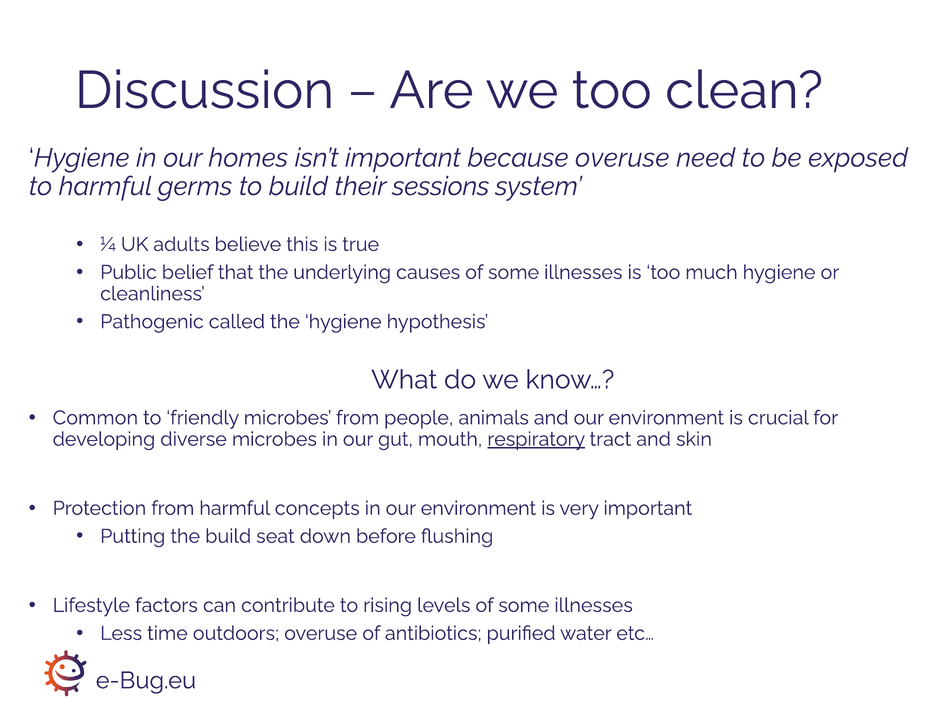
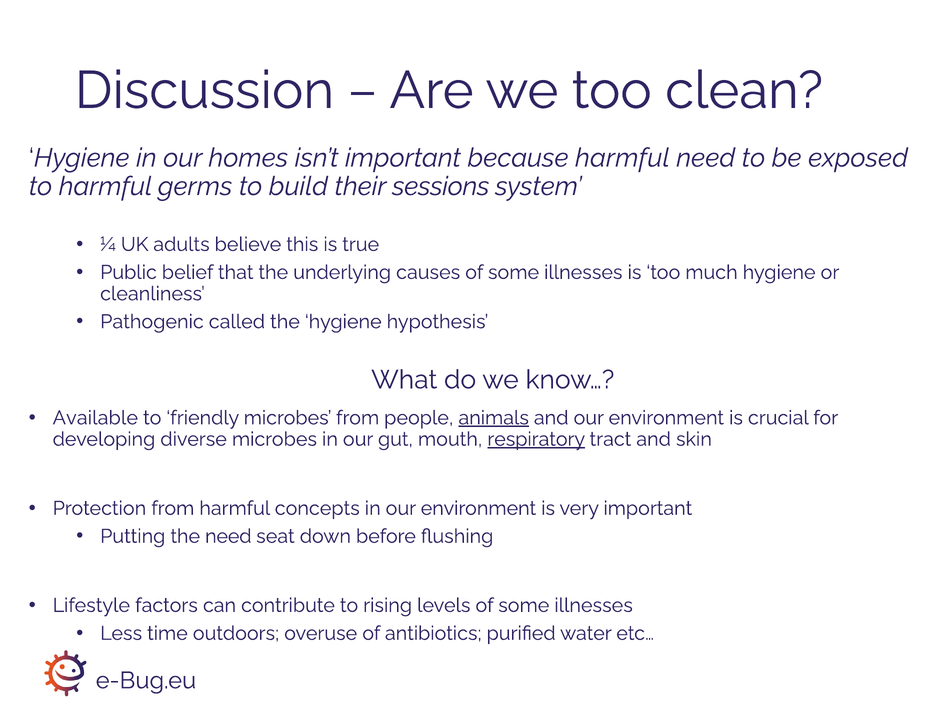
because overuse: overuse -> harmful (622, 158)
Common: Common -> Available (95, 418)
animals underline: none -> present (494, 418)
the build: build -> need (228, 537)
